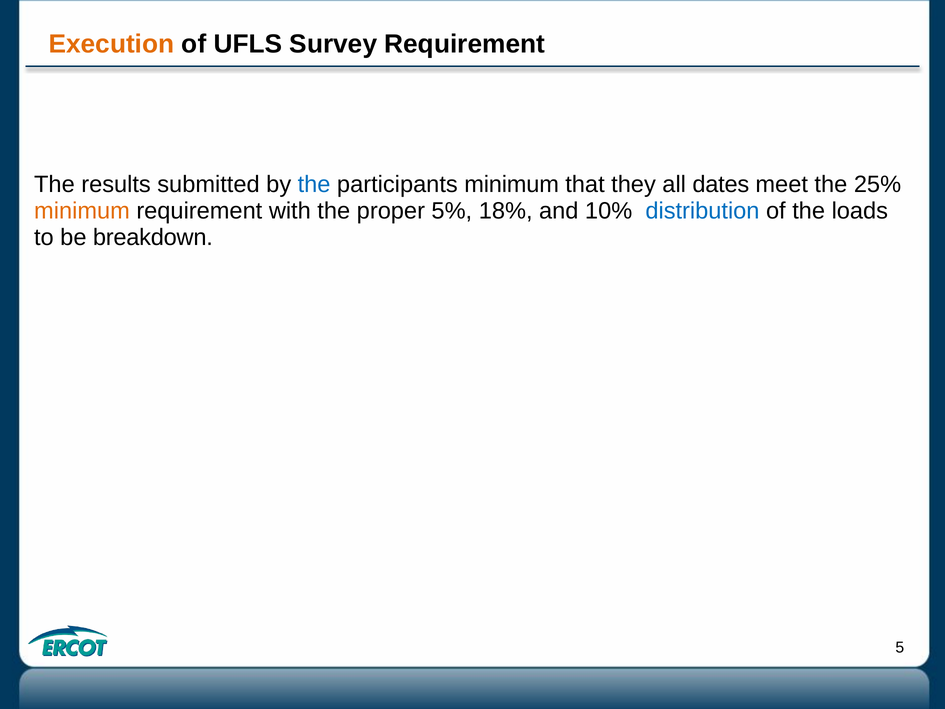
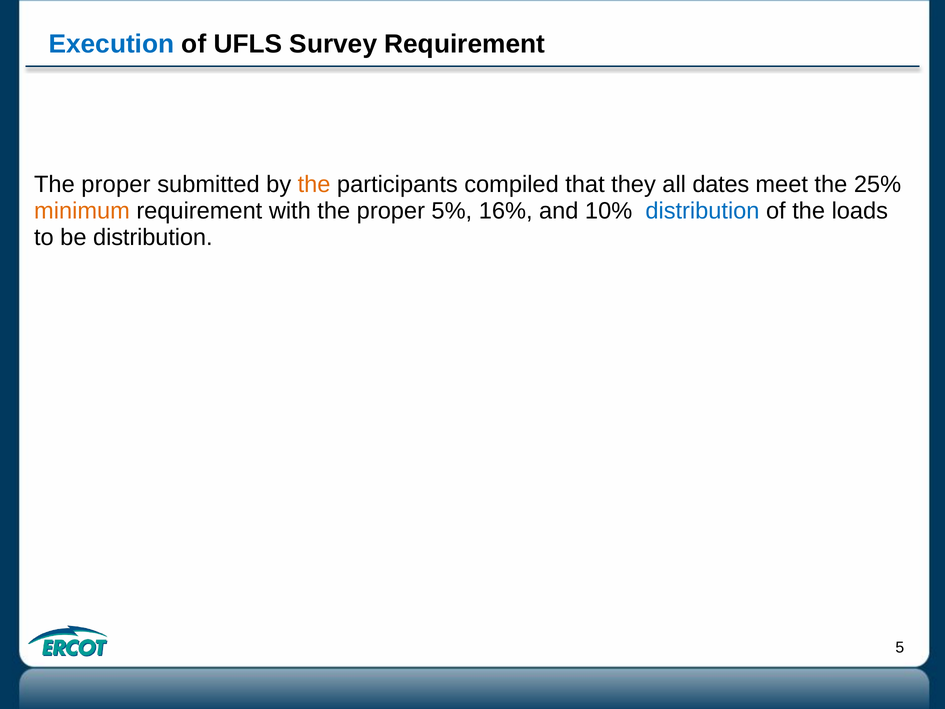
Execution colour: orange -> blue (111, 44)
results: results -> proper (116, 184)
the colour: blue -> orange (314, 184)
participants minimum: minimum -> compiled (512, 184)
18%: 18% -> 16% (506, 211)
be breakdown: breakdown -> distribution (153, 237)
